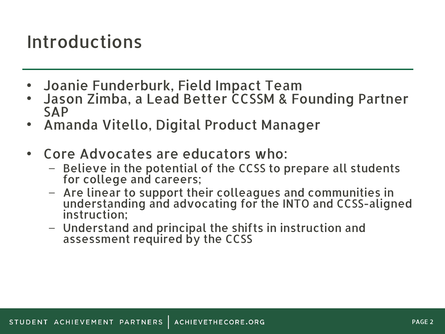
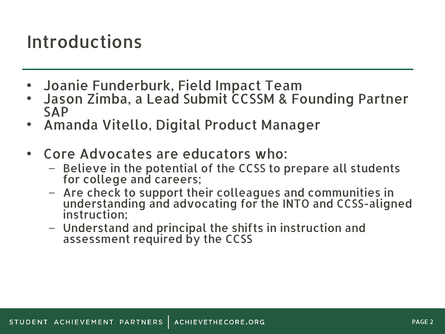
Better: Better -> Submit (205, 99)
linear: linear -> check (104, 193)
